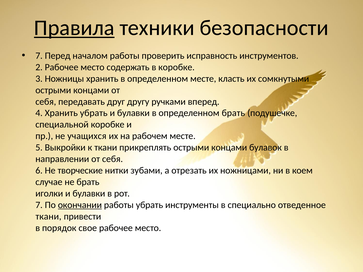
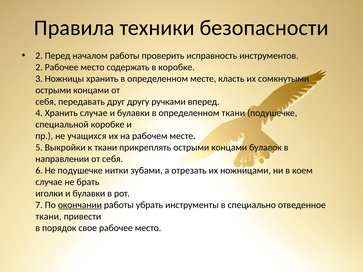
Правила underline: present -> none (74, 28)
7: 7 -> 2 (39, 56)
Хранить убрать: убрать -> случае (94, 113)
определенном брать: брать -> ткани (233, 113)
Не творческие: творческие -> подушечке (80, 171)
